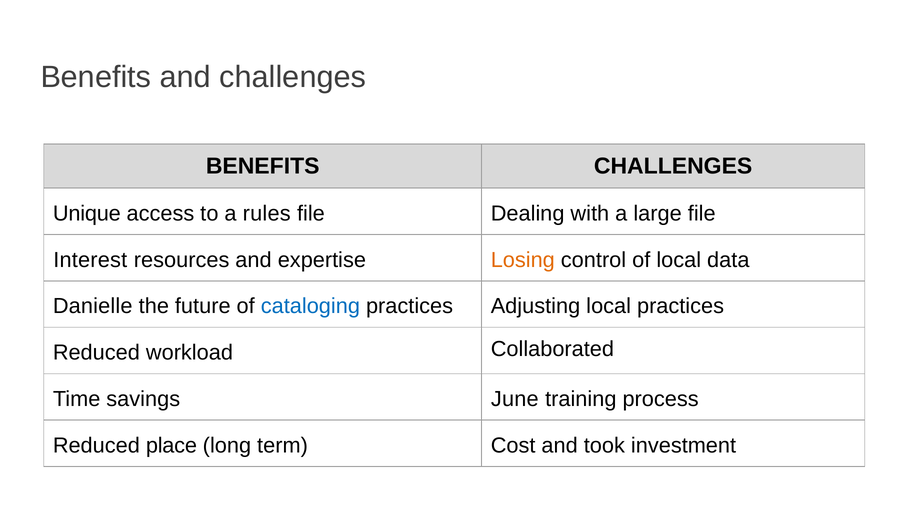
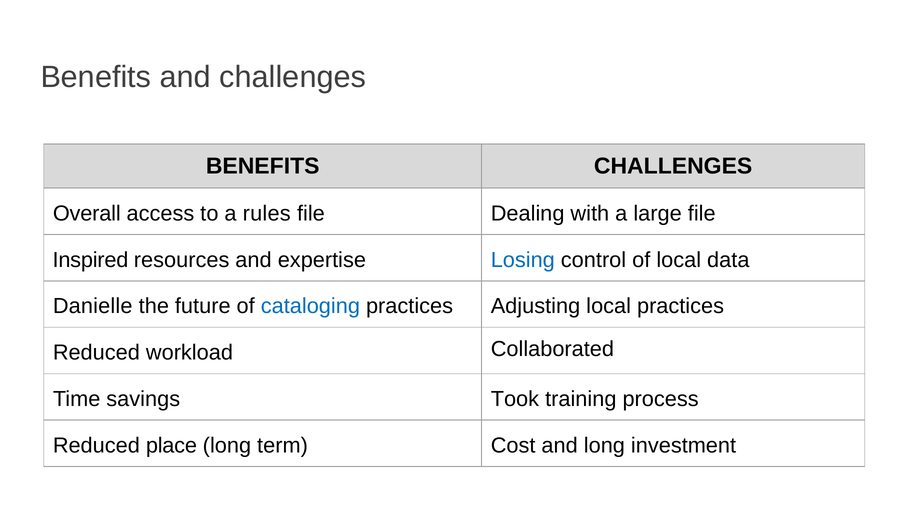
Unique: Unique -> Overall (87, 213)
Interest: Interest -> Inspired (90, 260)
Losing colour: orange -> blue (523, 260)
June: June -> Took (515, 399)
and took: took -> long (604, 445)
